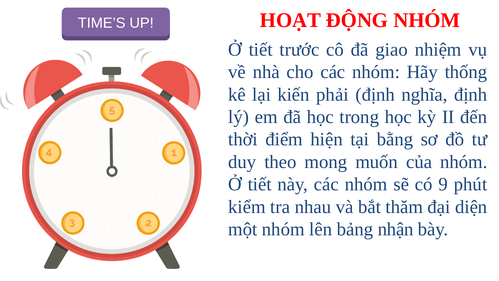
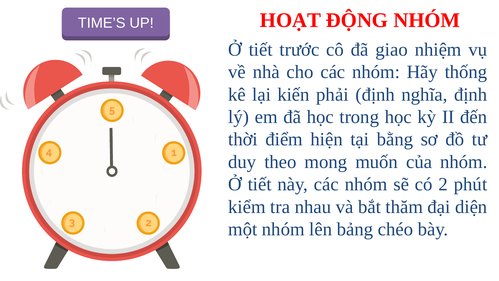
có 9: 9 -> 2 (443, 184)
nhận: nhận -> chéo (395, 229)
